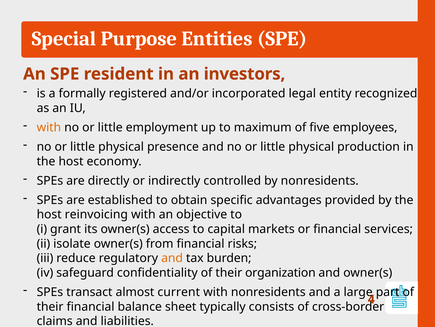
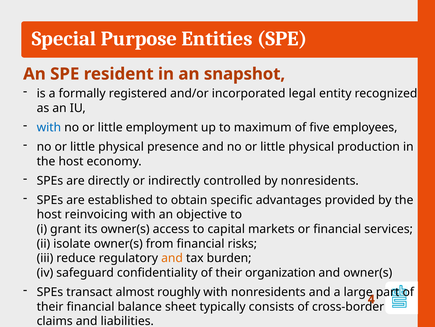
investors: investors -> snapshot (244, 74)
with colour: orange -> blue (49, 127)
current: current -> roughly (179, 292)
